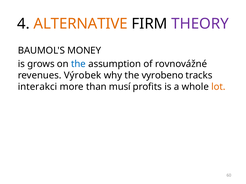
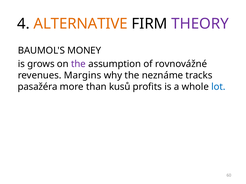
the colour: blue -> purple (78, 64)
Výrobek: Výrobek -> Margins (83, 76)
vyrobeno: vyrobeno -> neznáme (162, 76)
interakci: interakci -> pasažéra (38, 87)
musí: musí -> kusů (120, 87)
lot colour: orange -> blue (218, 87)
